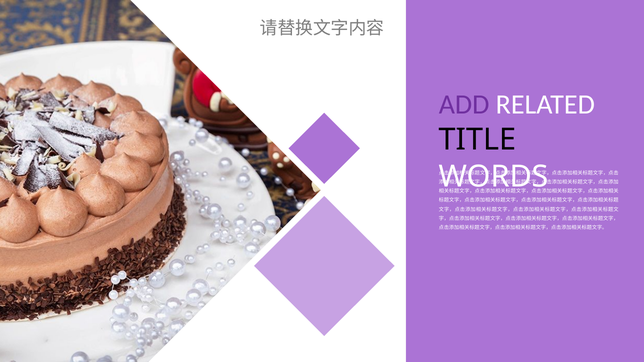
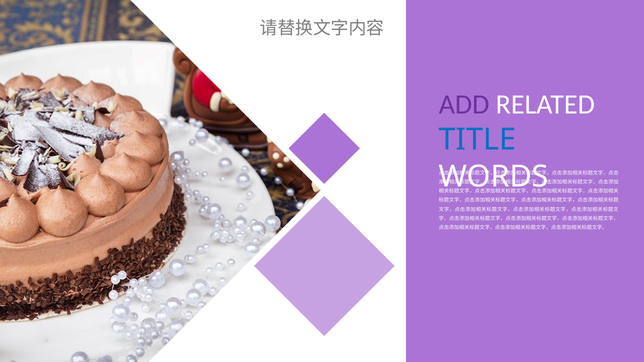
TITLE colour: black -> blue (477, 140)
